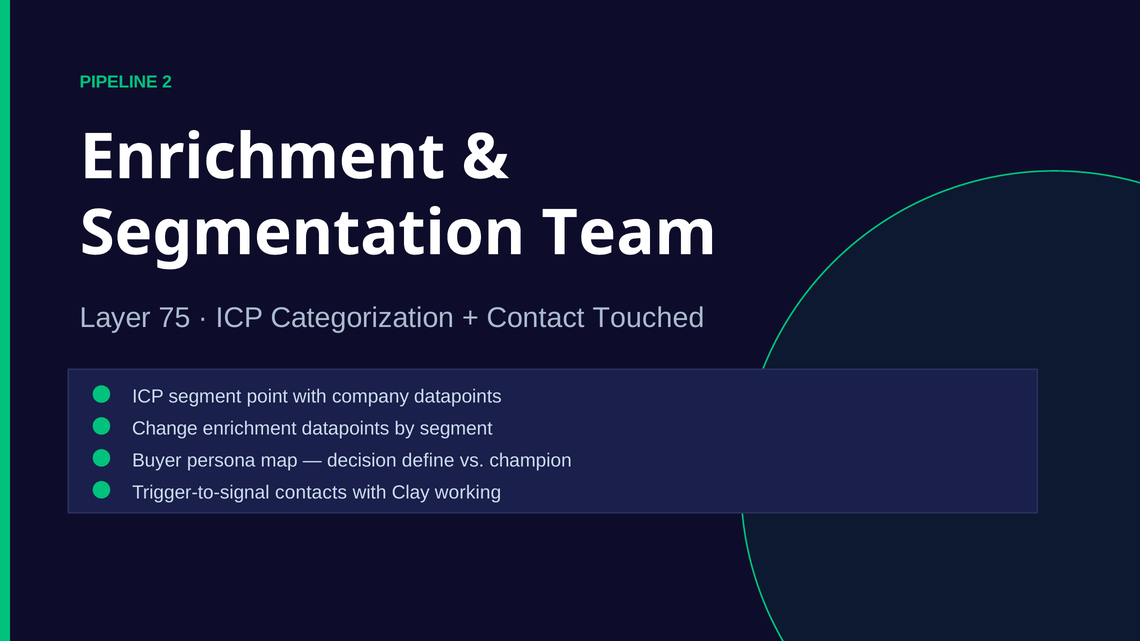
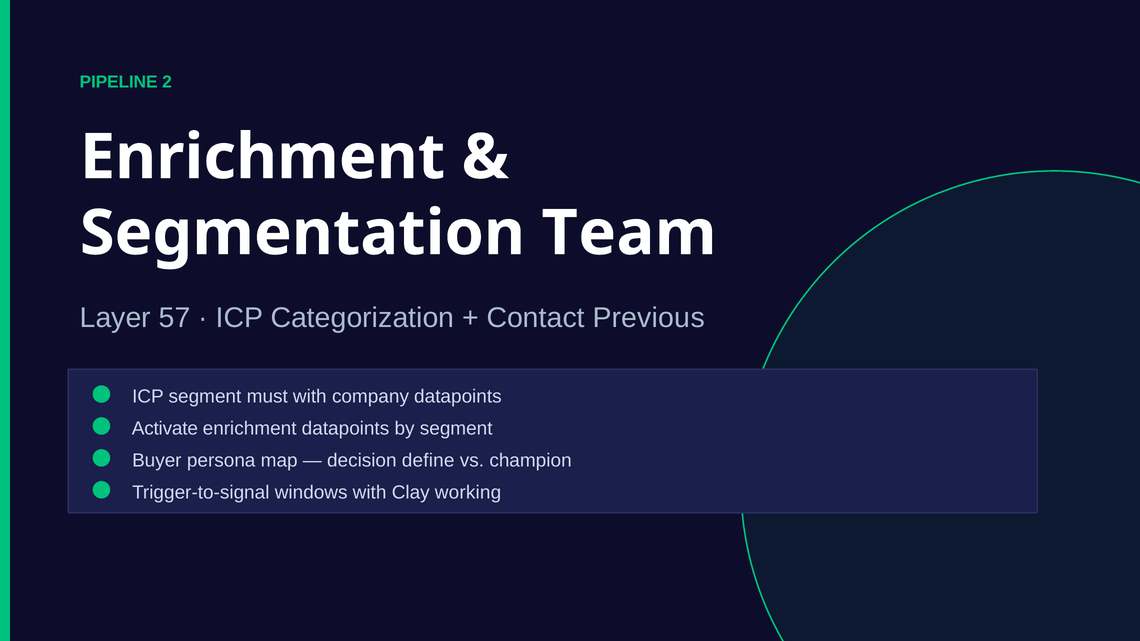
75: 75 -> 57 (175, 318)
Touched: Touched -> Previous (649, 318)
point: point -> must (267, 397)
Change: Change -> Activate (165, 429)
contacts: contacts -> windows (311, 492)
